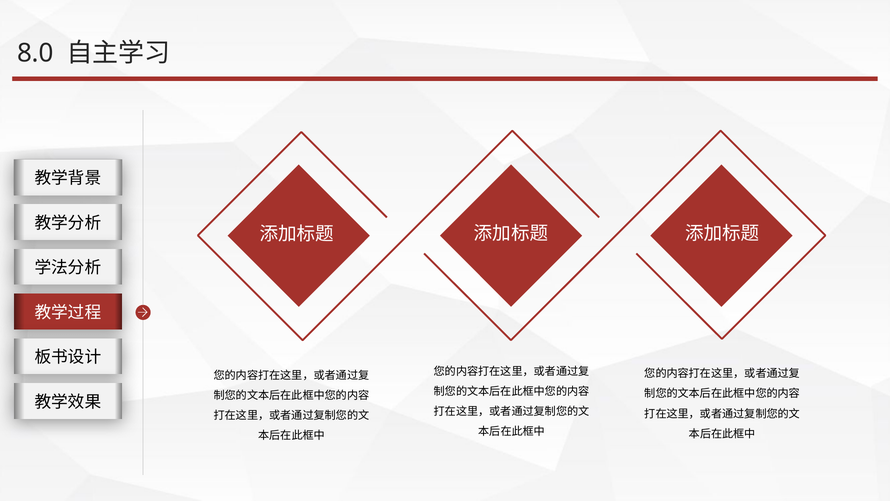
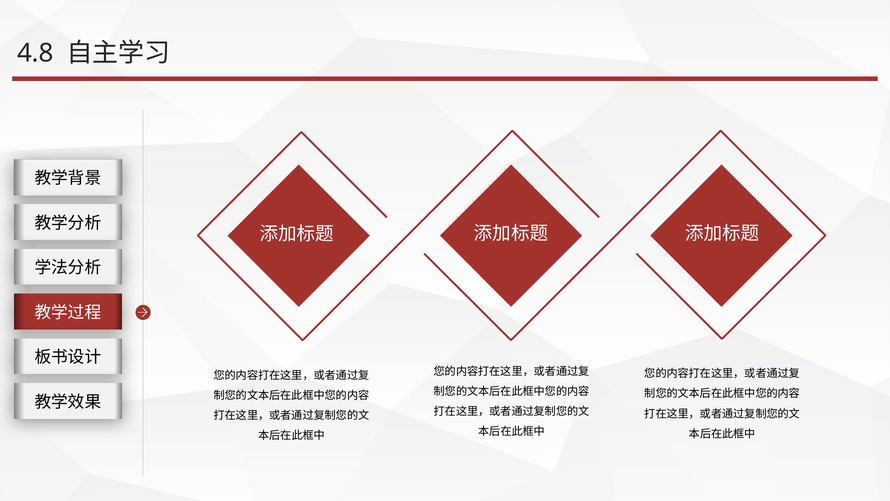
8.0: 8.0 -> 4.8 (35, 53)
